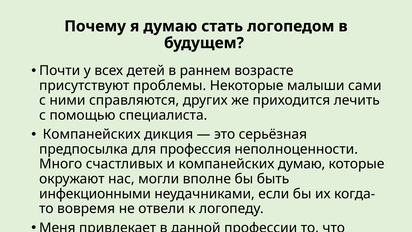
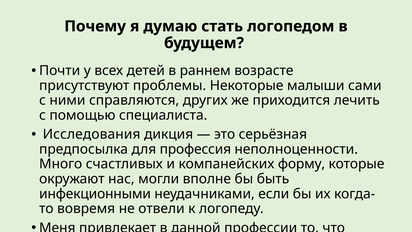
Компанейских: Компанейских -> Исследования (92, 134)
компанейских думаю: думаю -> форму (302, 164)
